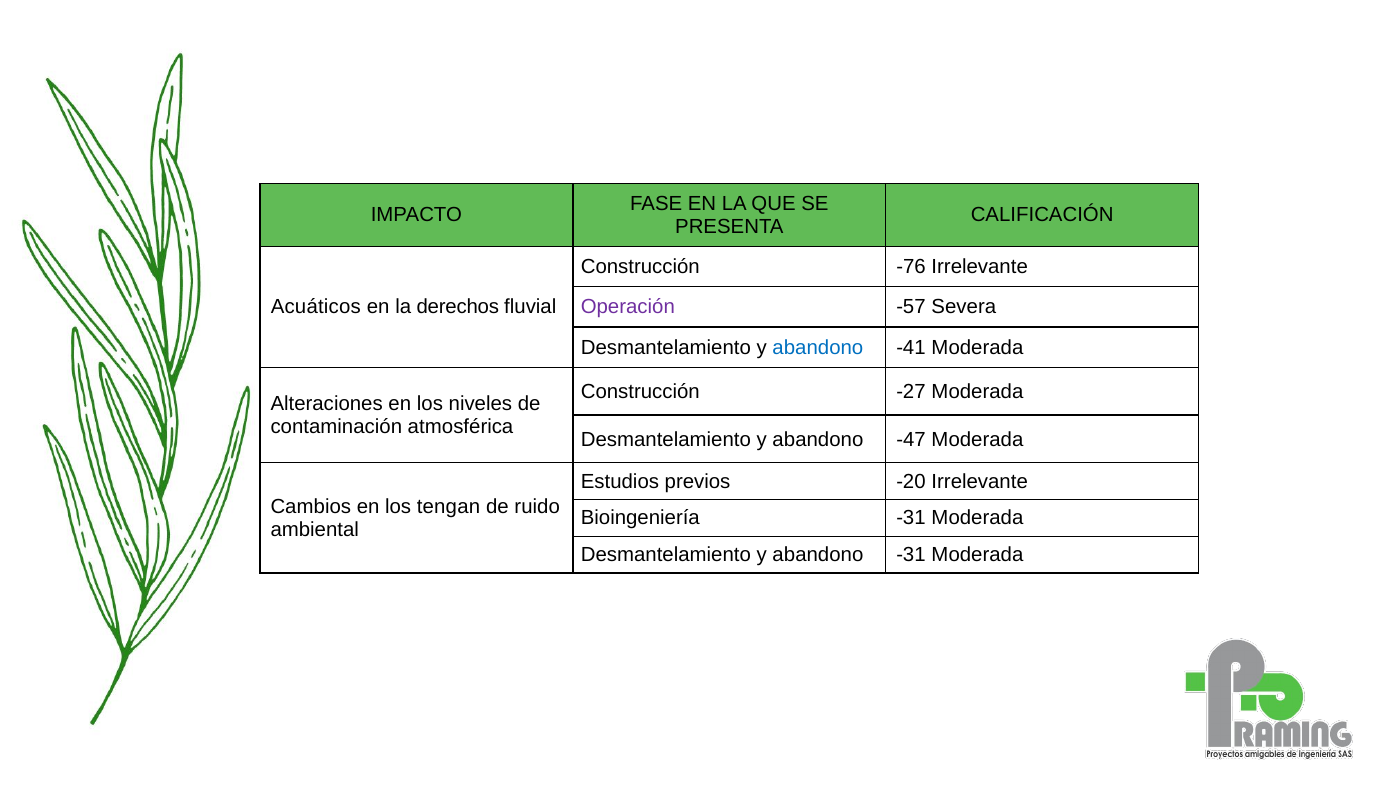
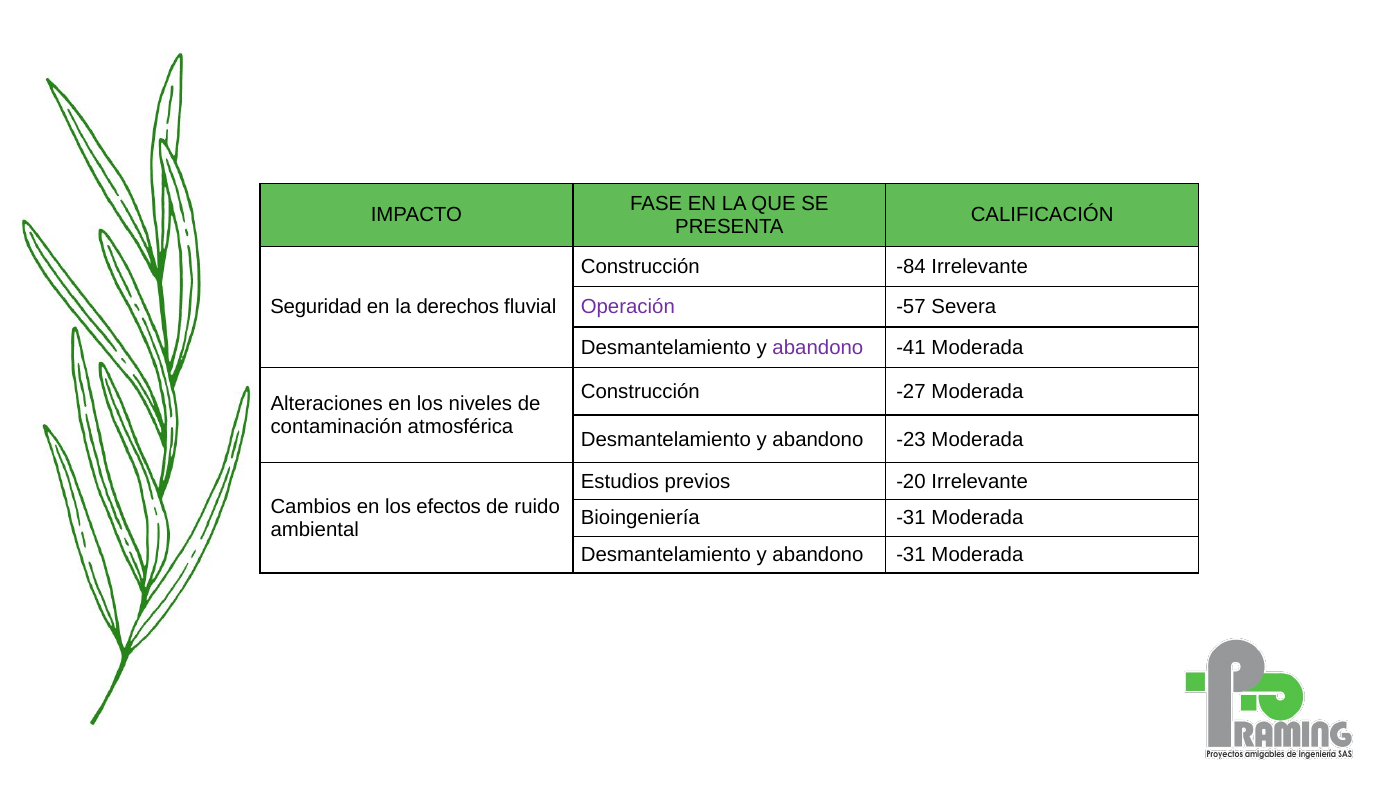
-76: -76 -> -84 (911, 267)
Acuáticos: Acuáticos -> Seguridad (316, 307)
abandono colour: blue -> purple (818, 348)
-47: -47 -> -23 (911, 439)
tengan: tengan -> efectos (449, 507)
